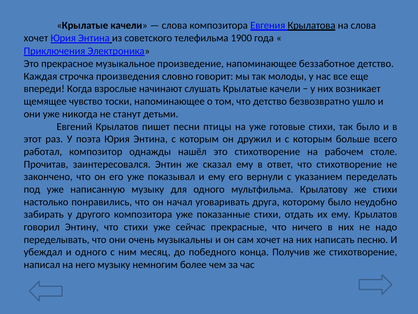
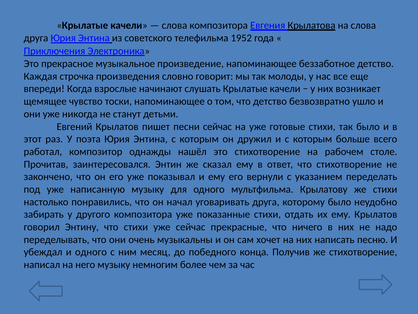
хочет: хочет -> друга (36, 38)
1900: 1900 -> 1952 (241, 38)
песни птицы: птицы -> сейчас (217, 126)
